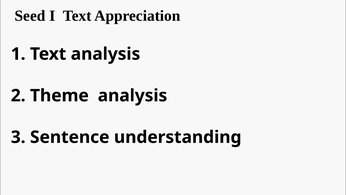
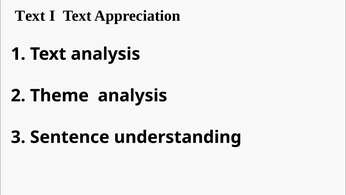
Seed: Seed -> Text (30, 16)
